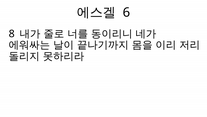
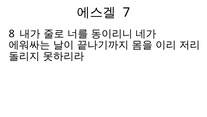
6: 6 -> 7 (126, 12)
